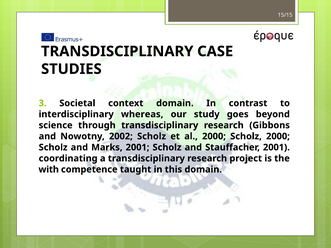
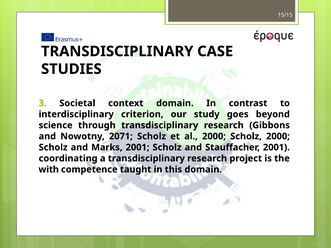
whereas: whereas -> criterion (142, 114)
2002: 2002 -> 2071 (121, 136)
